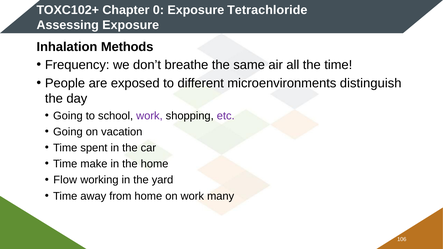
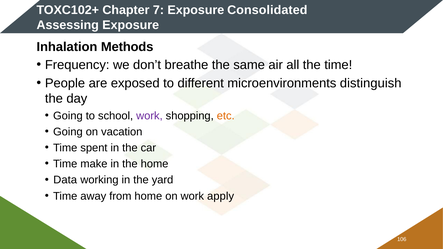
0: 0 -> 7 (158, 10)
Tetrachloride: Tetrachloride -> Consolidated (267, 10)
etc colour: purple -> orange (226, 116)
Flow: Flow -> Data (65, 180)
many: many -> apply (221, 196)
